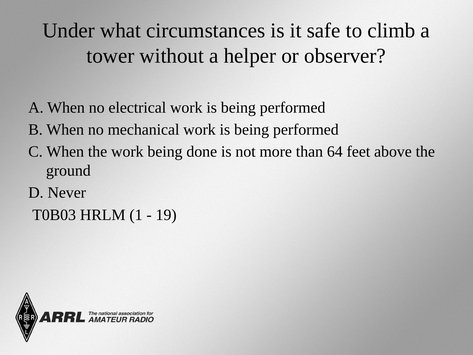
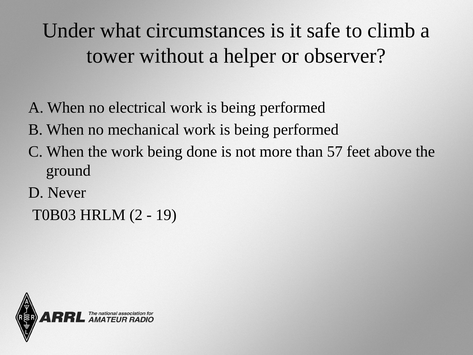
64: 64 -> 57 (335, 152)
1: 1 -> 2 (136, 215)
